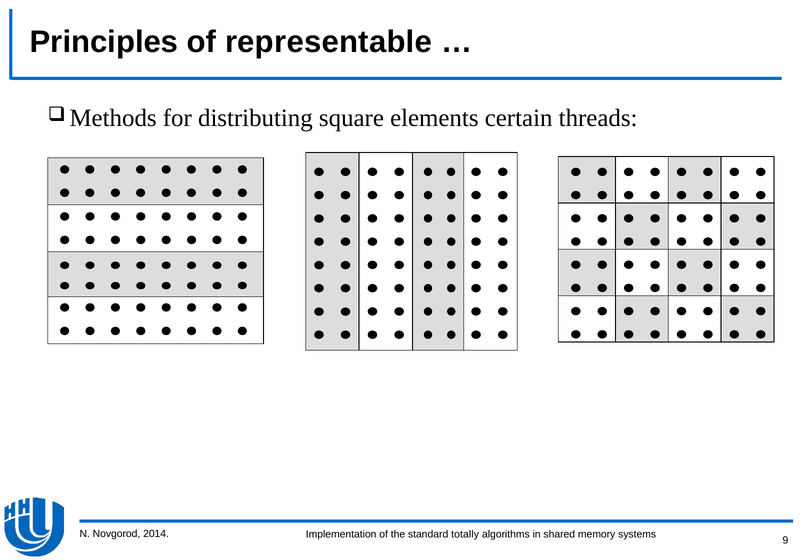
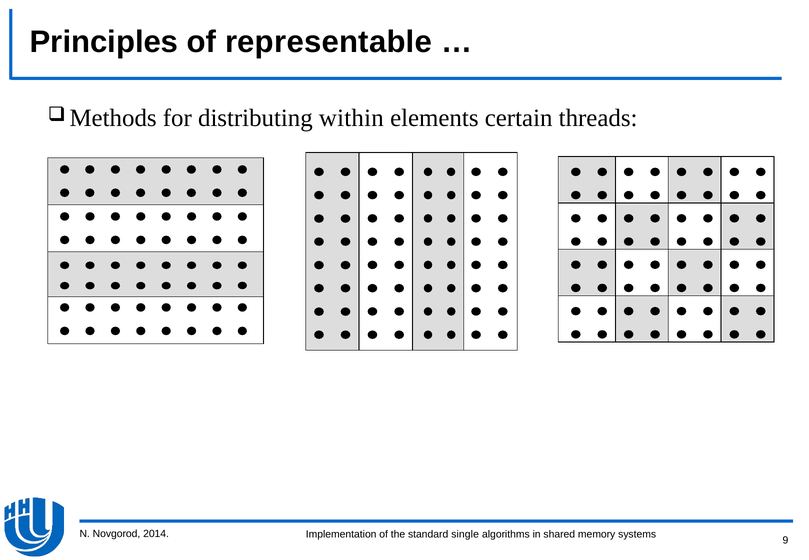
square: square -> within (351, 118)
totally: totally -> single (465, 534)
